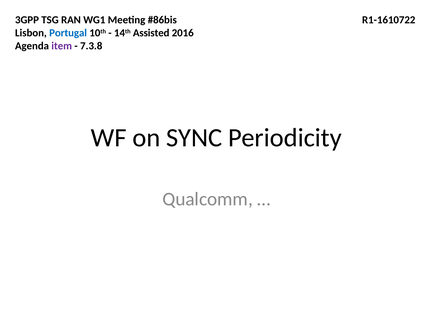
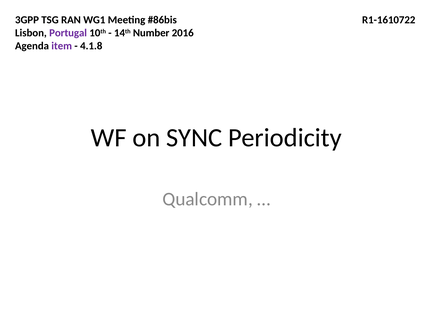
Portugal colour: blue -> purple (68, 33)
Assisted: Assisted -> Number (151, 33)
7.3.8: 7.3.8 -> 4.1.8 (91, 46)
